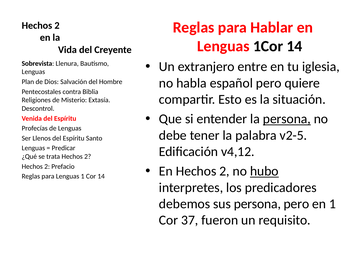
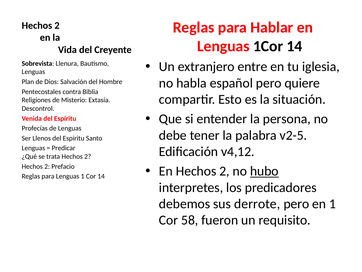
persona underline: present -> none (287, 119)
sus persona: persona -> derrote (257, 204)
37: 37 -> 58 (190, 220)
